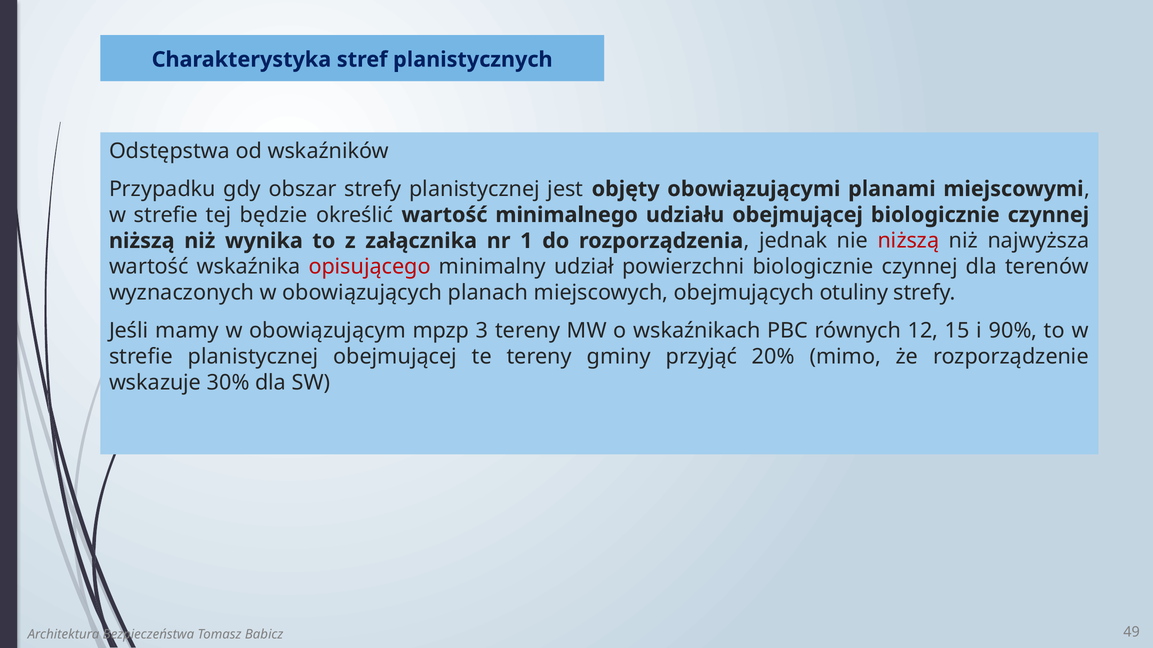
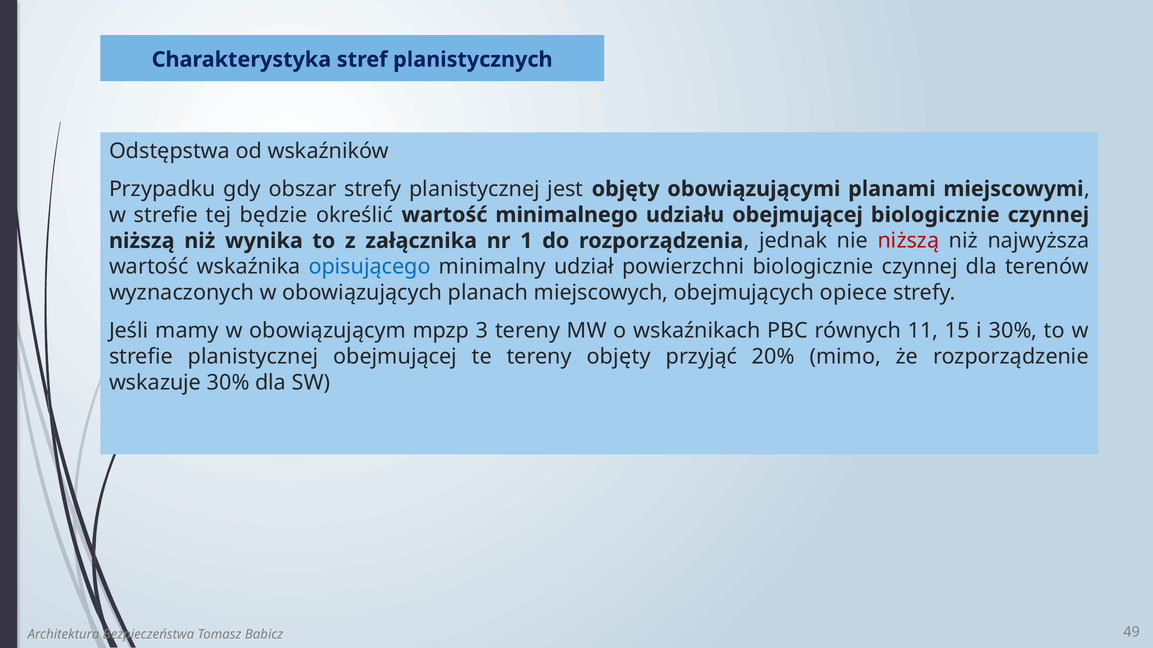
opisującego colour: red -> blue (370, 267)
otuliny: otuliny -> opiece (854, 293)
12: 12 -> 11 (923, 331)
i 90%: 90% -> 30% (1013, 331)
tereny gminy: gminy -> objęty (619, 357)
